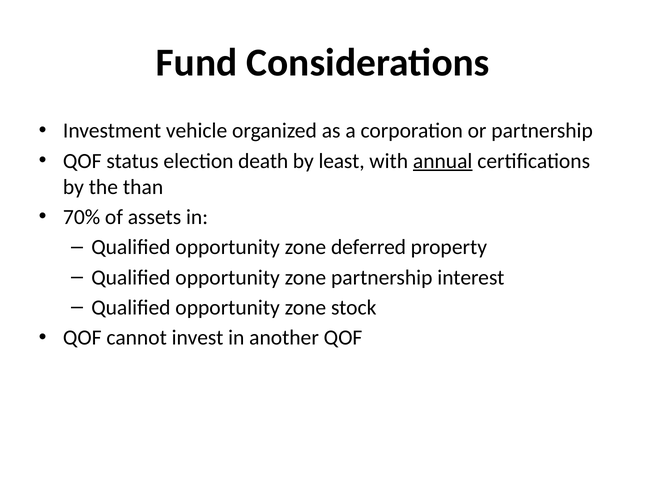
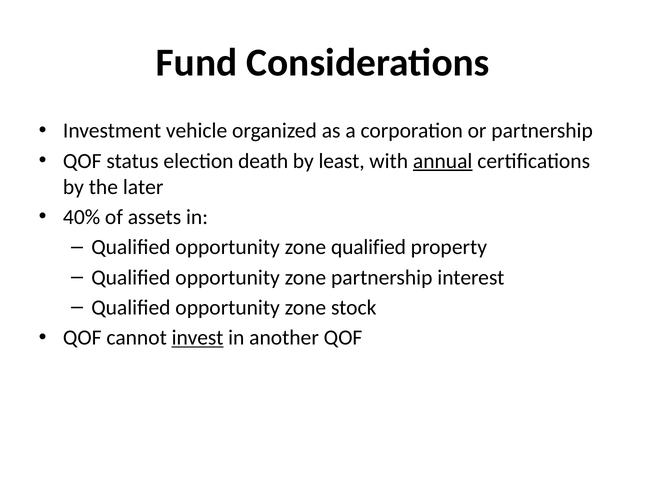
than: than -> later (143, 187)
70%: 70% -> 40% (82, 217)
zone deferred: deferred -> qualified (369, 247)
invest underline: none -> present (198, 337)
